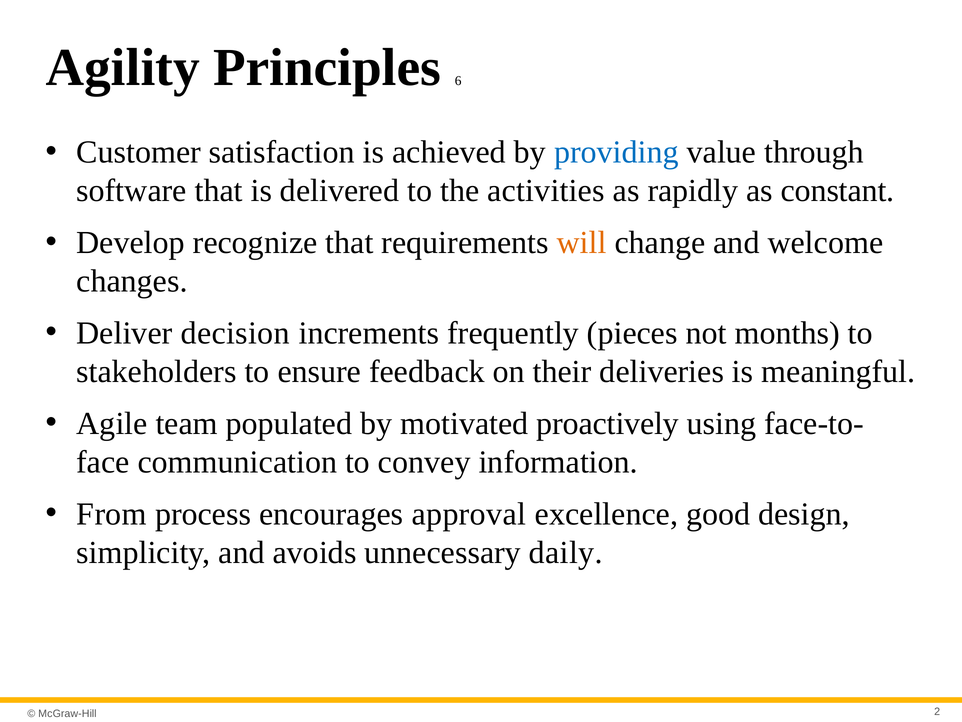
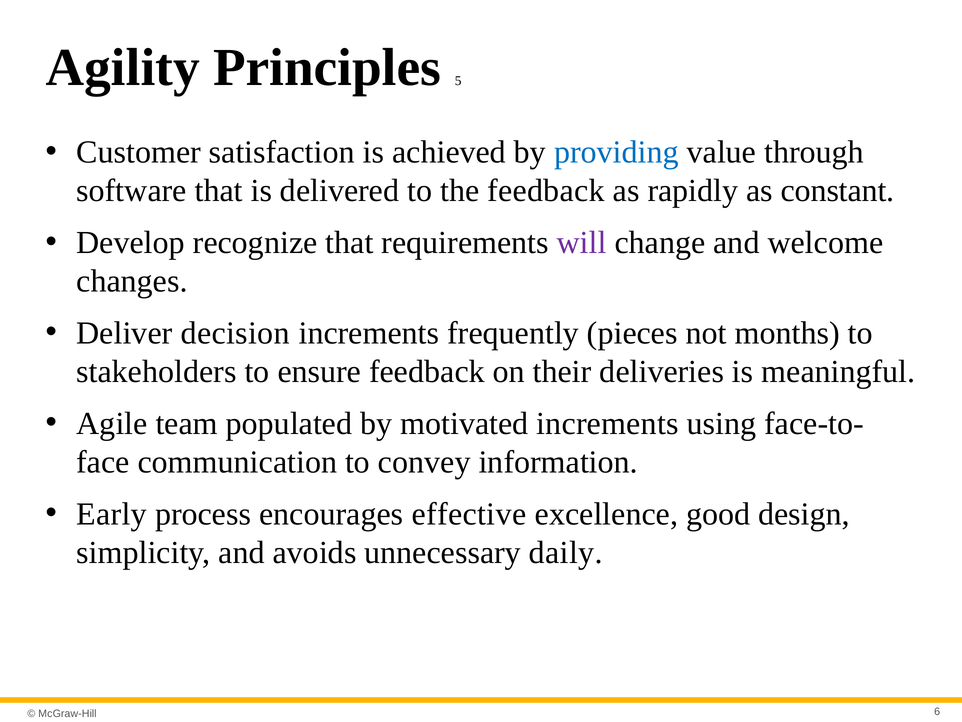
6: 6 -> 5 (458, 81)
the activities: activities -> feedback (546, 191)
will colour: orange -> purple (582, 243)
motivated proactively: proactively -> increments (608, 423)
From: From -> Early (112, 514)
approval: approval -> effective (469, 514)
2: 2 -> 6 (937, 711)
